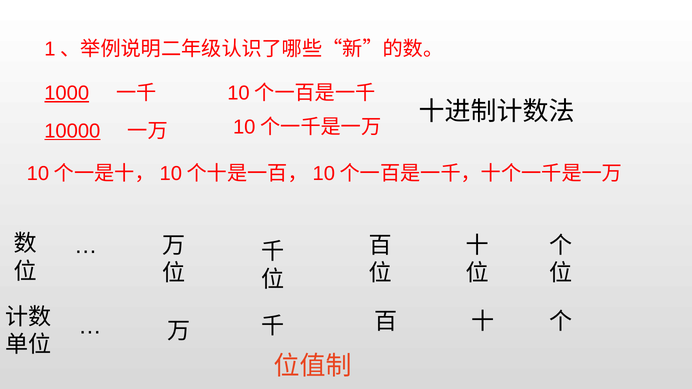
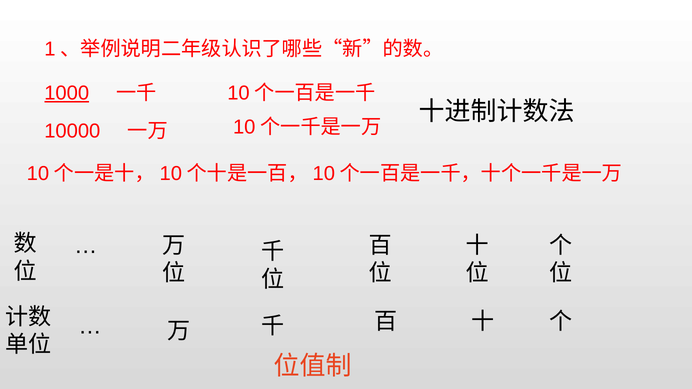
10000 underline: present -> none (72, 131)
